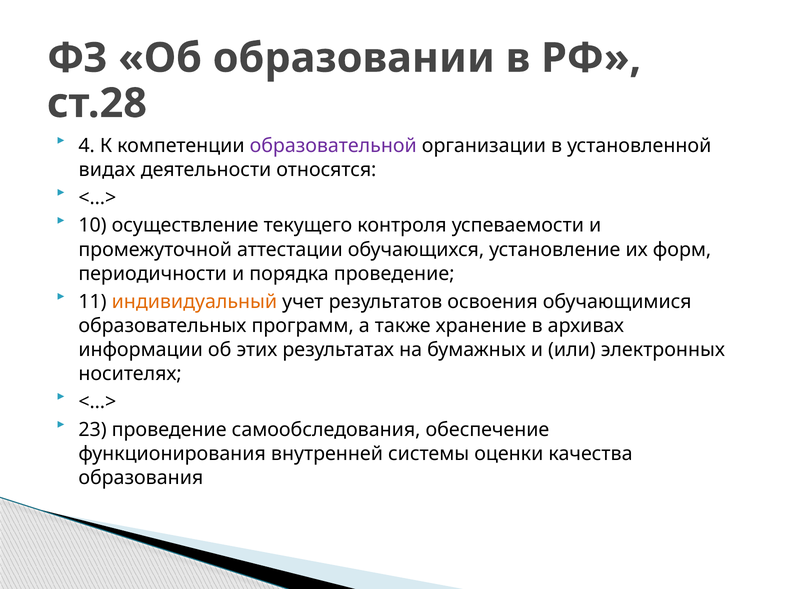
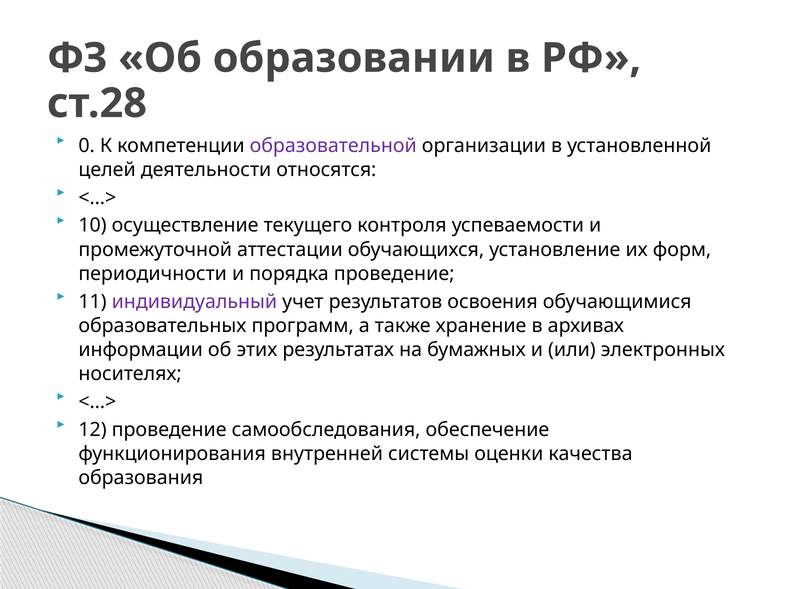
4: 4 -> 0 (87, 145)
видах: видах -> целей (107, 170)
индивидуальный colour: orange -> purple (194, 301)
23: 23 -> 12 (93, 429)
